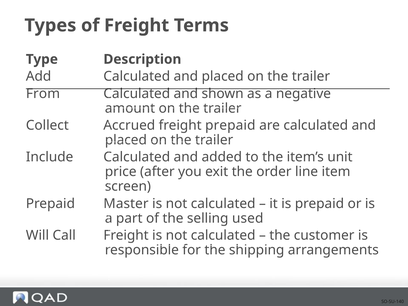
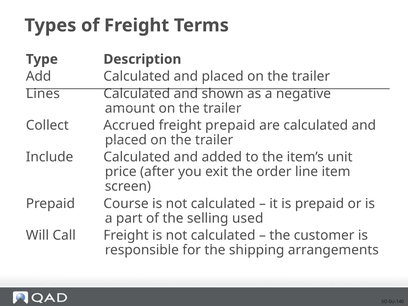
From: From -> Lines (43, 94)
Master: Master -> Course (126, 204)
